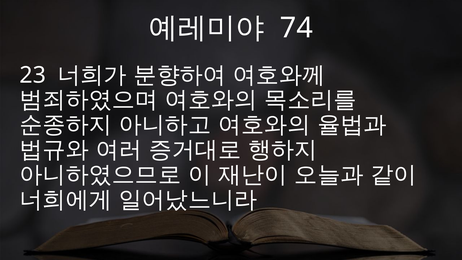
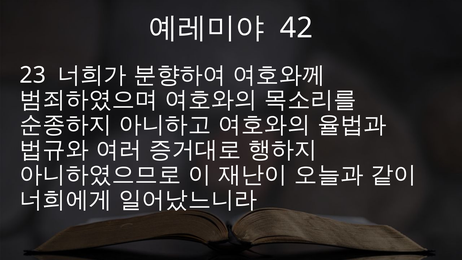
74: 74 -> 42 (297, 28)
